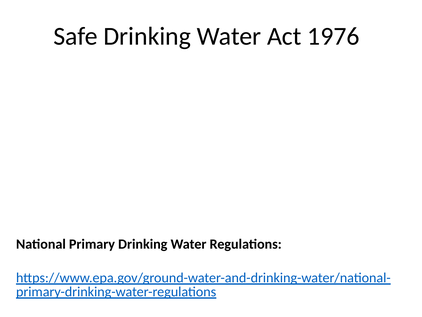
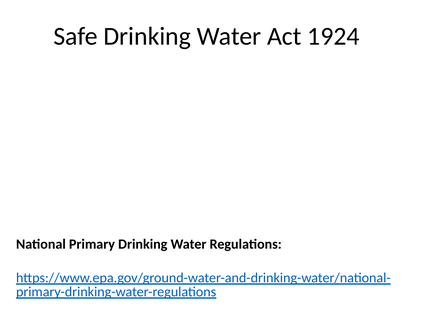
1976: 1976 -> 1924 (333, 36)
